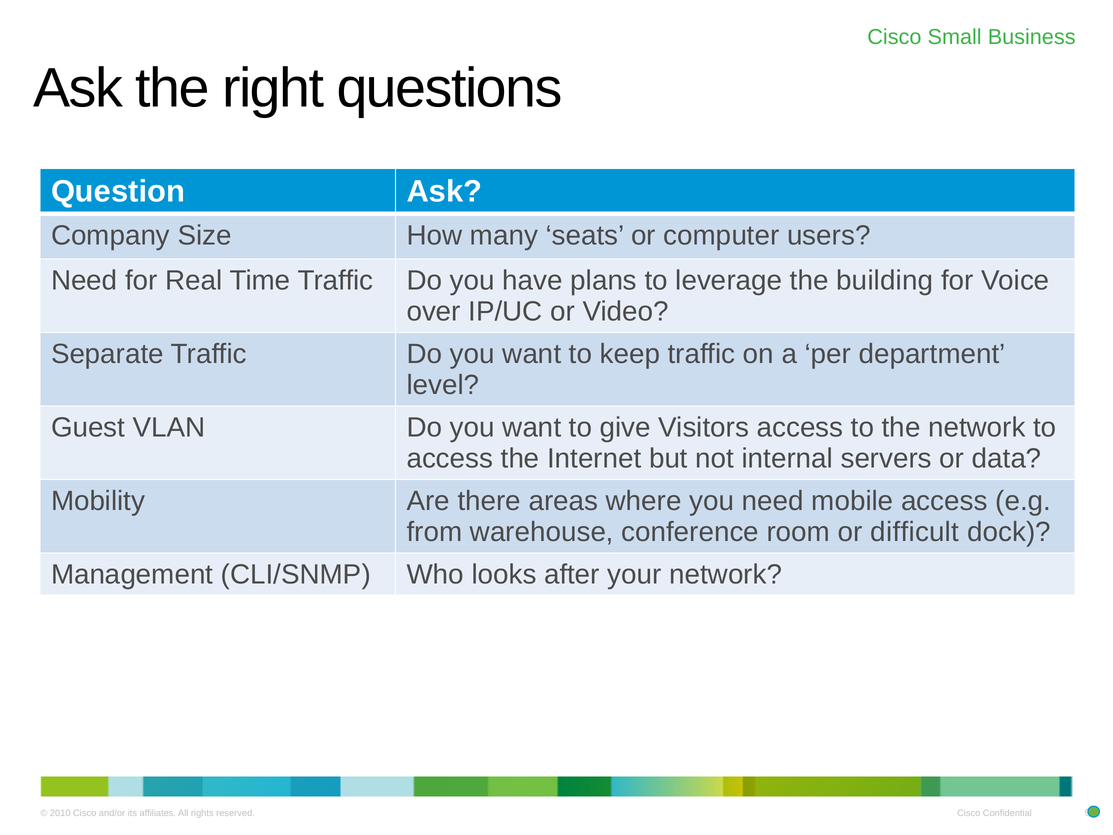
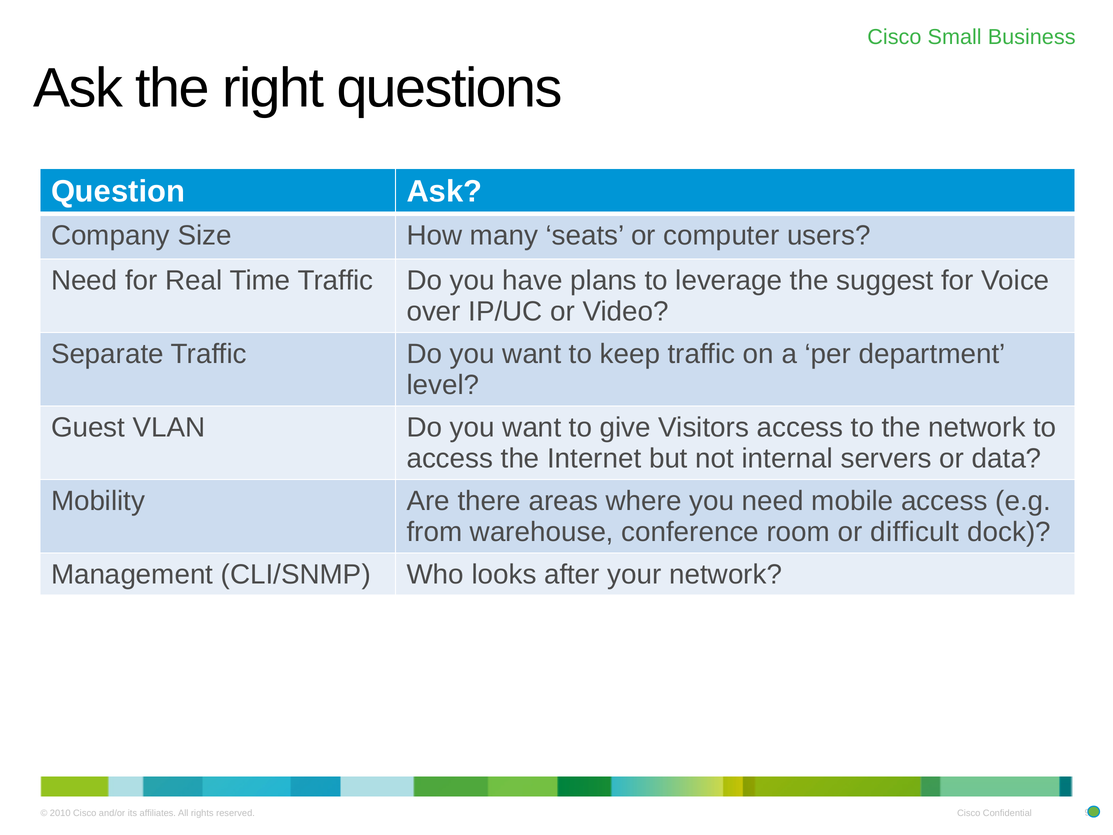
building: building -> suggest (885, 280)
